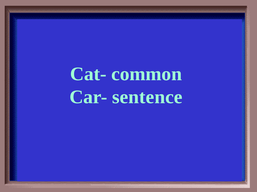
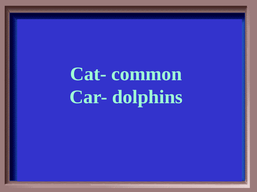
sentence: sentence -> dolphins (147, 97)
